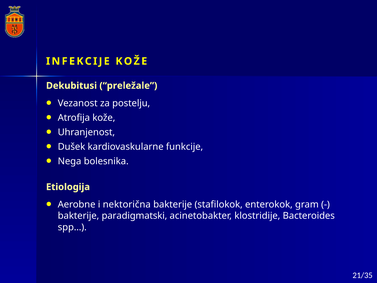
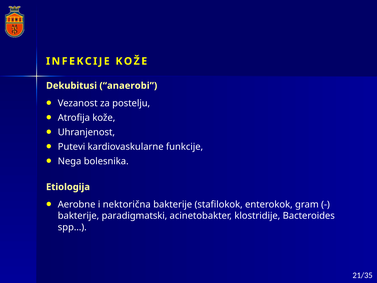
preležale: preležale -> anaerobi (128, 86)
Dušek: Dušek -> Putevi (72, 147)
